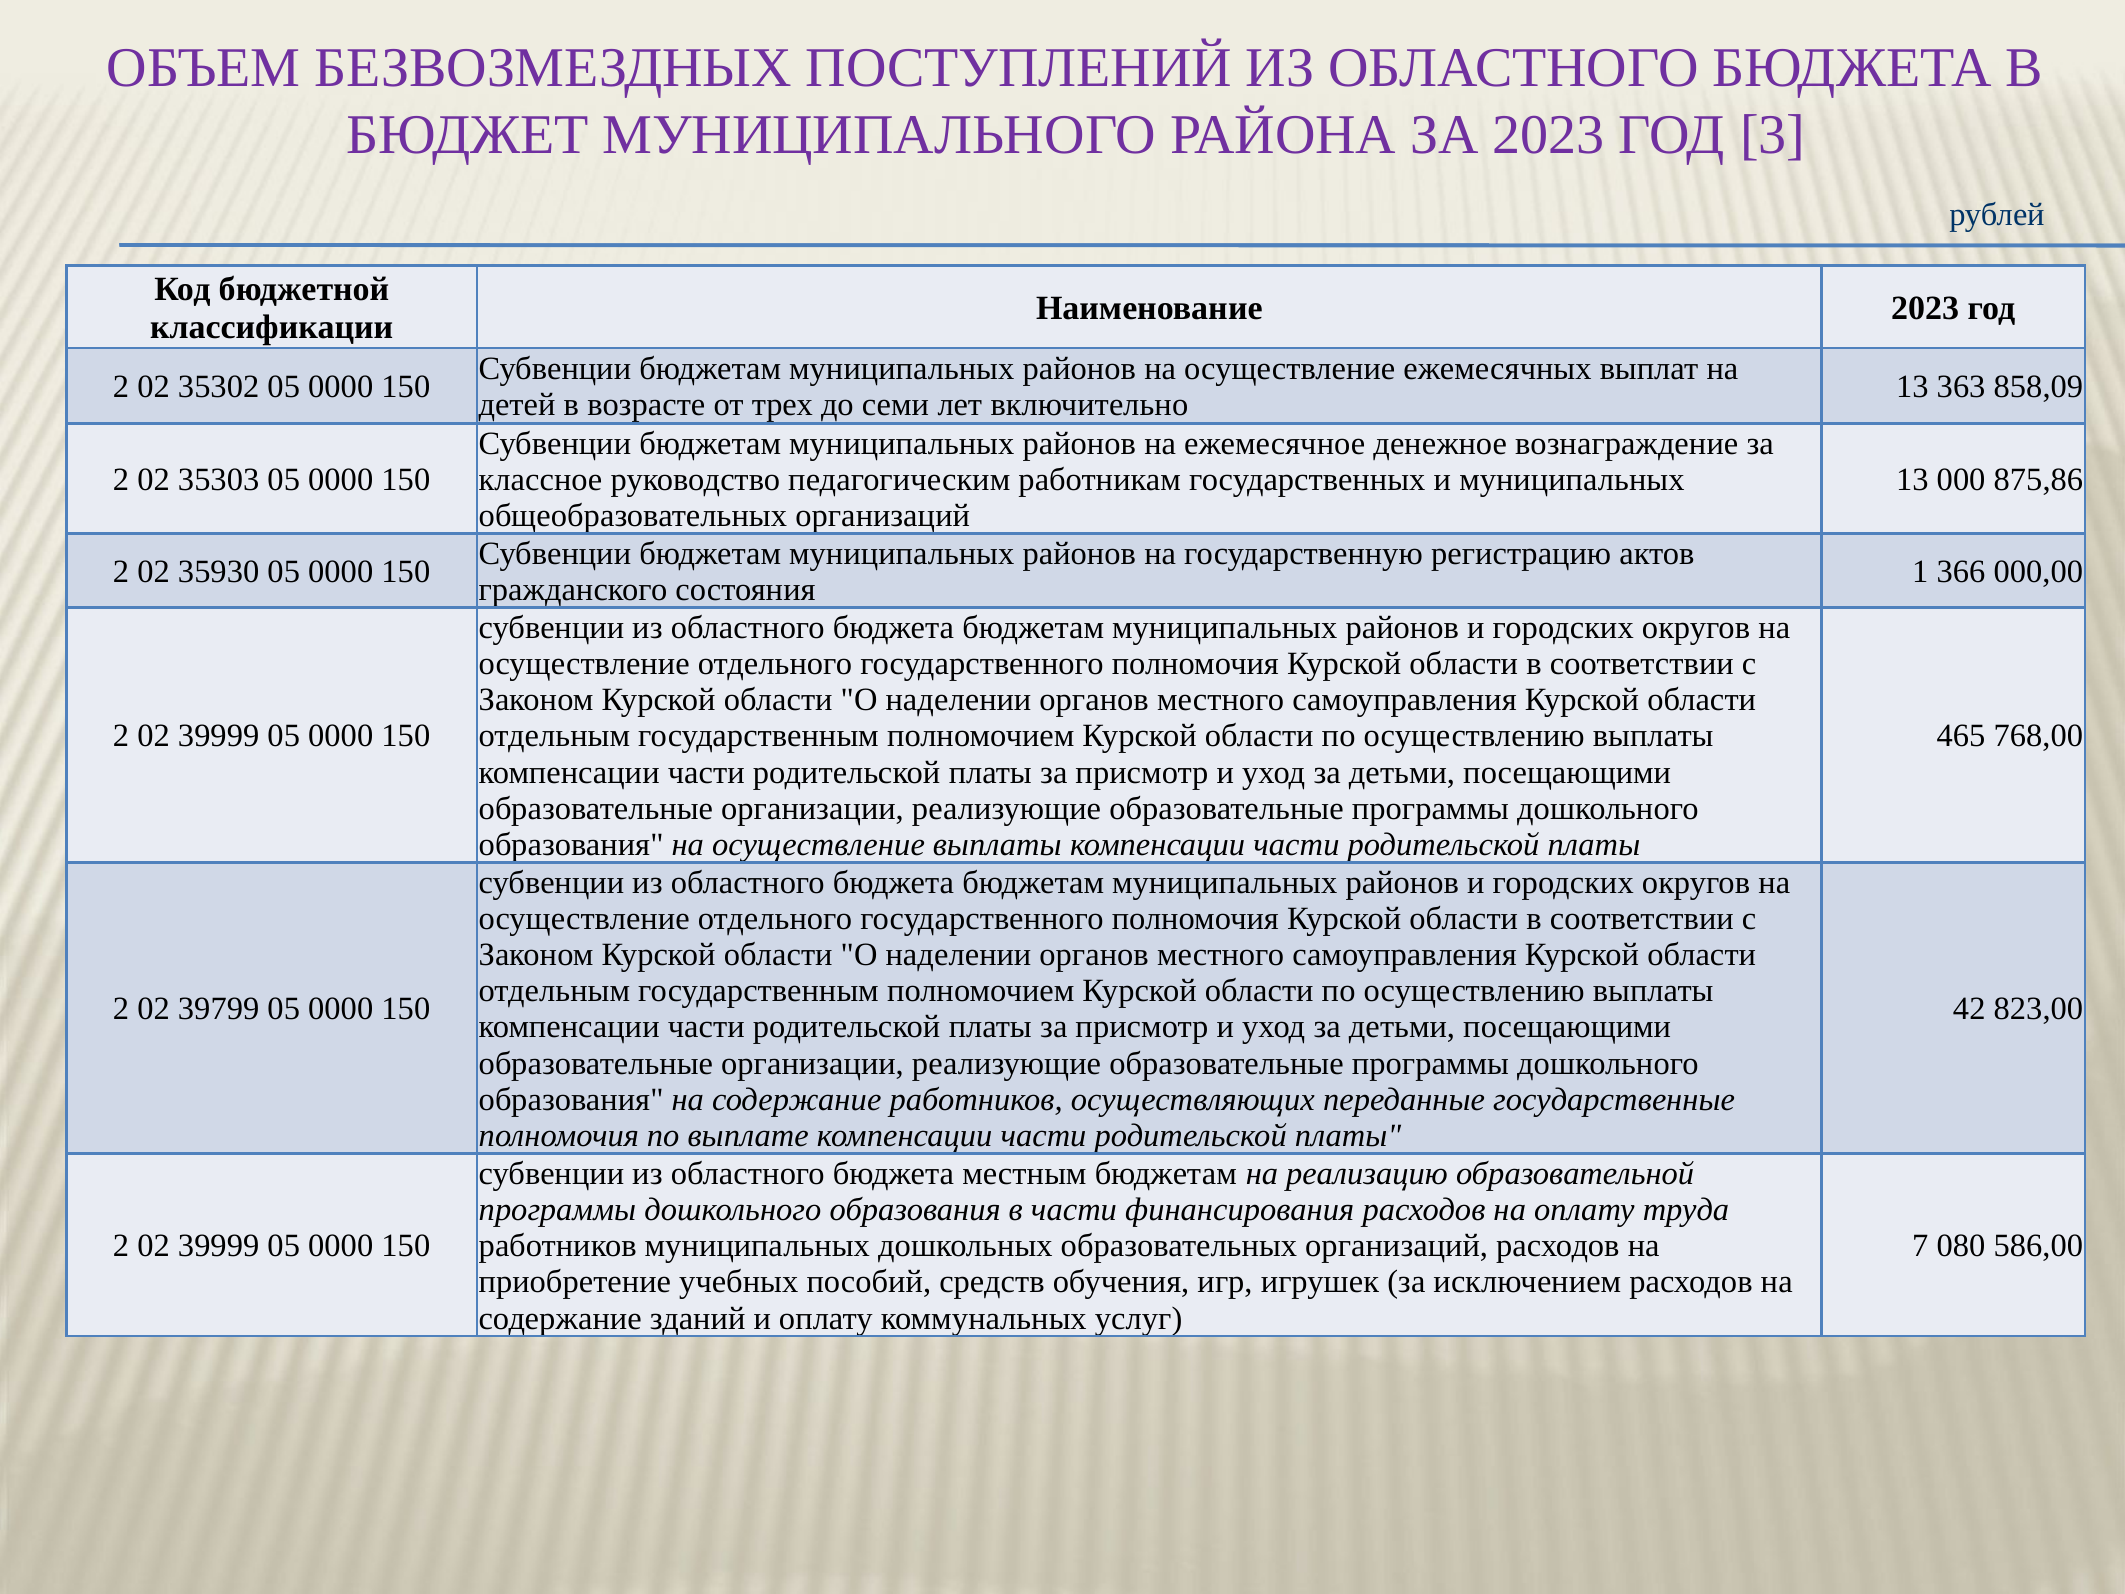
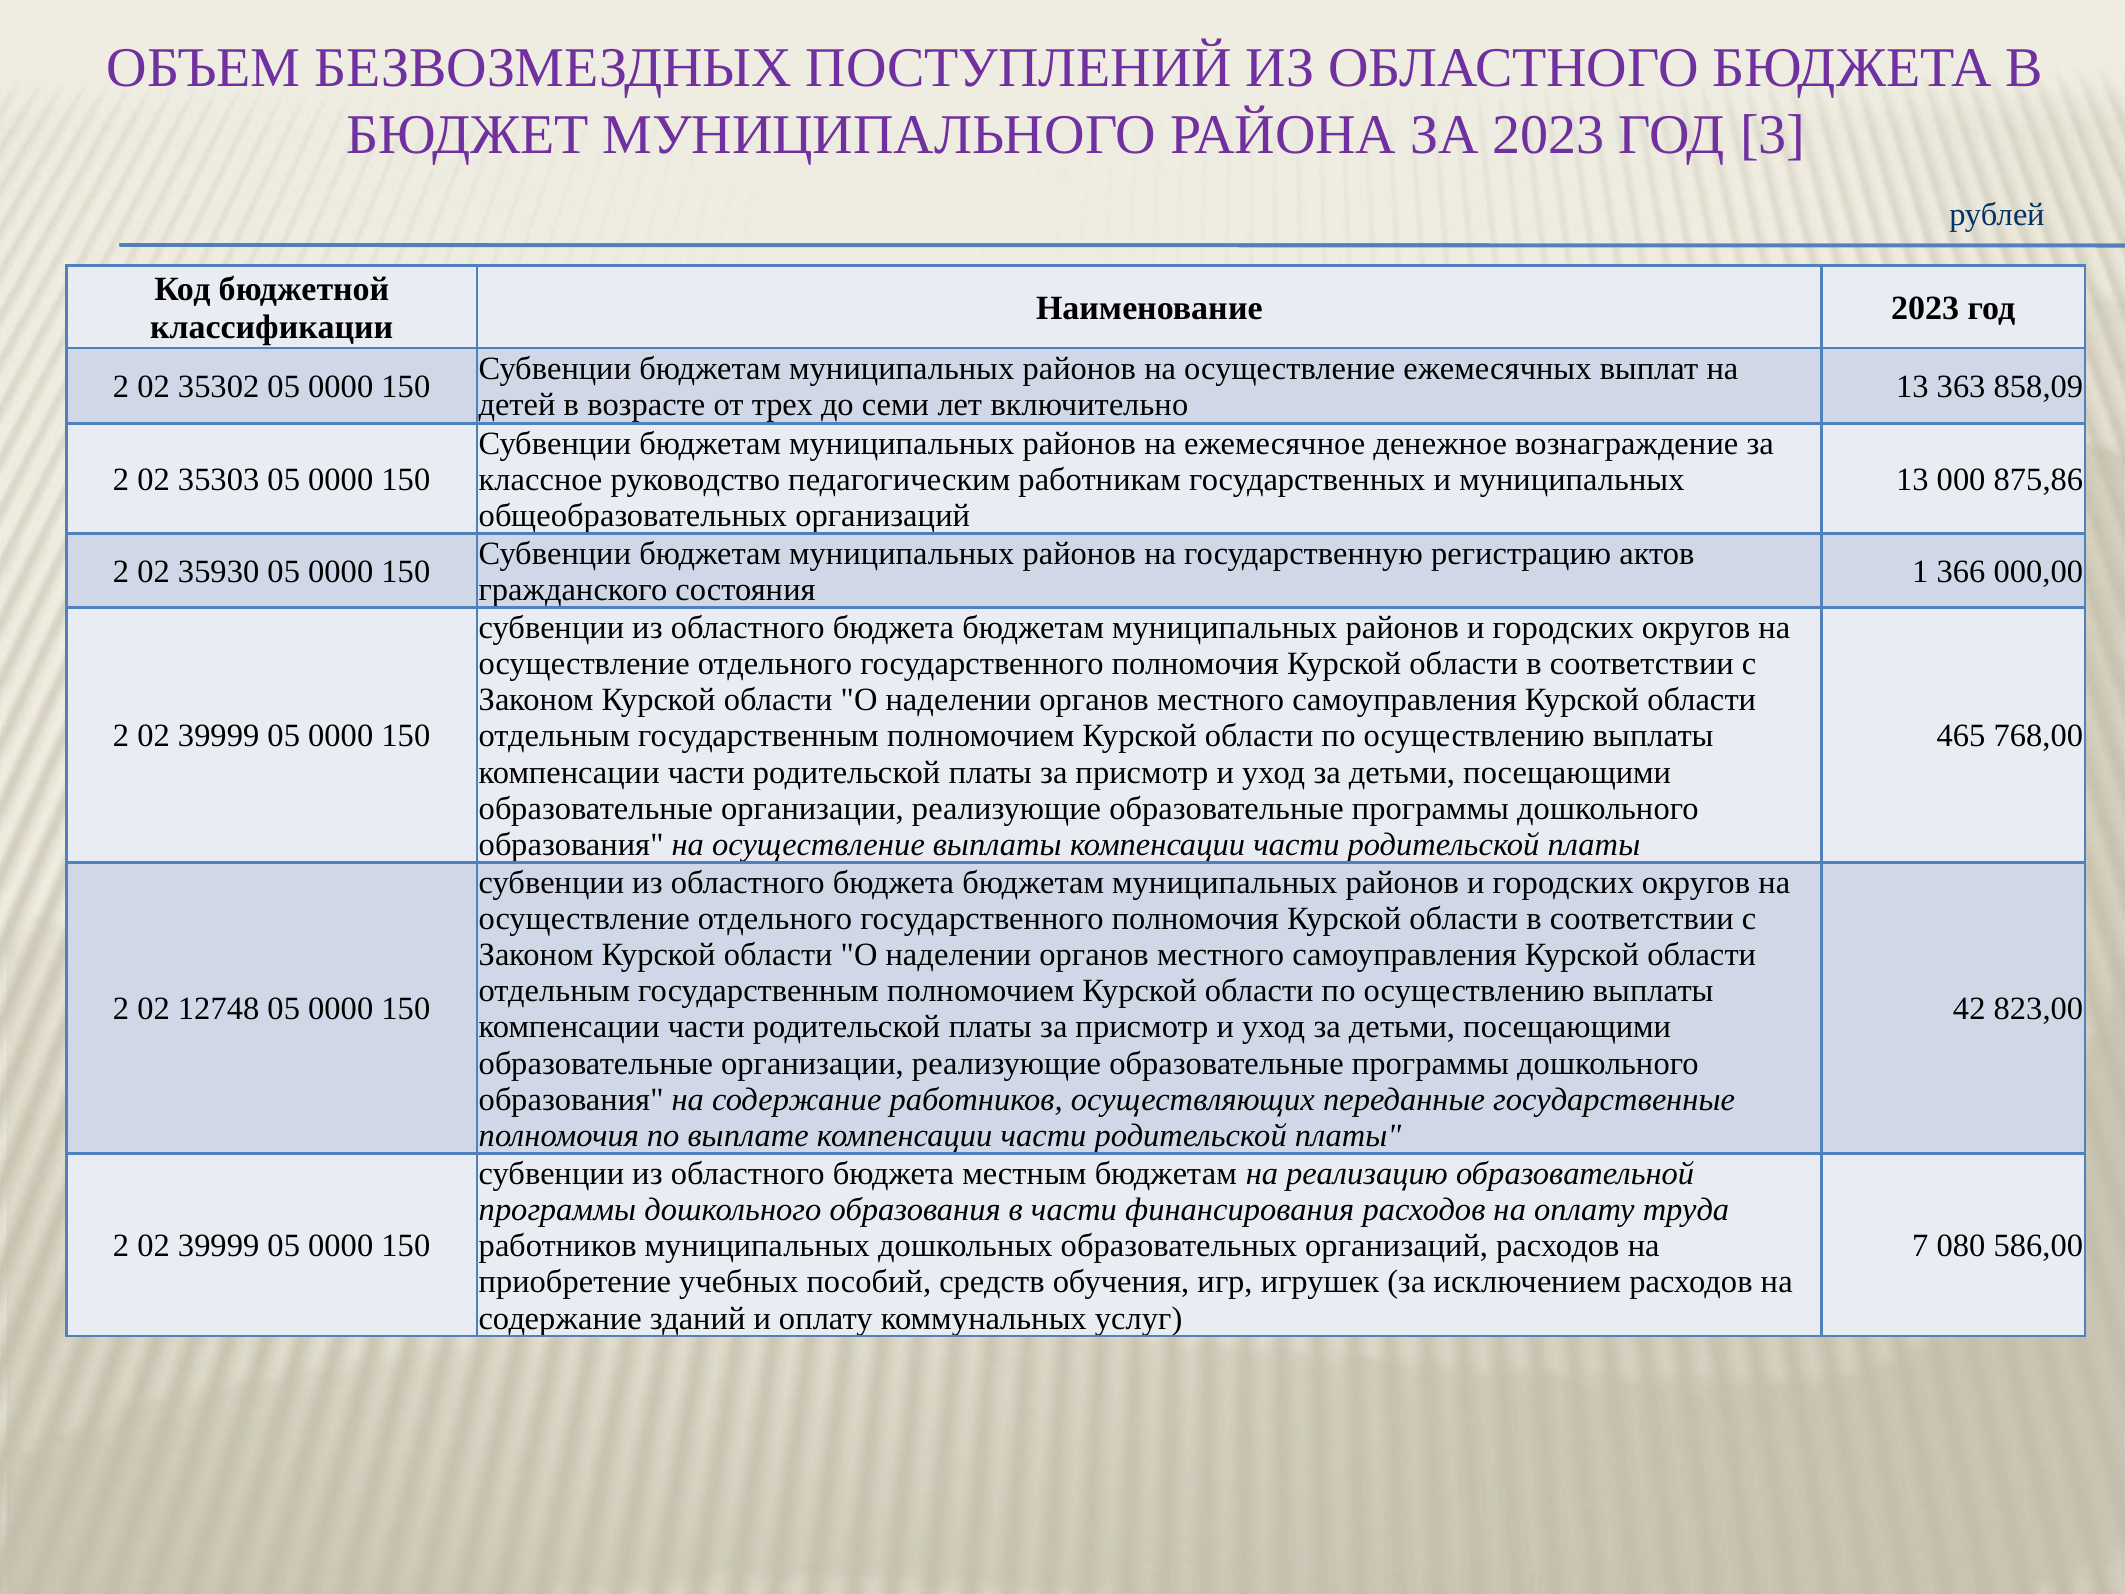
39799: 39799 -> 12748 (219, 1009)
